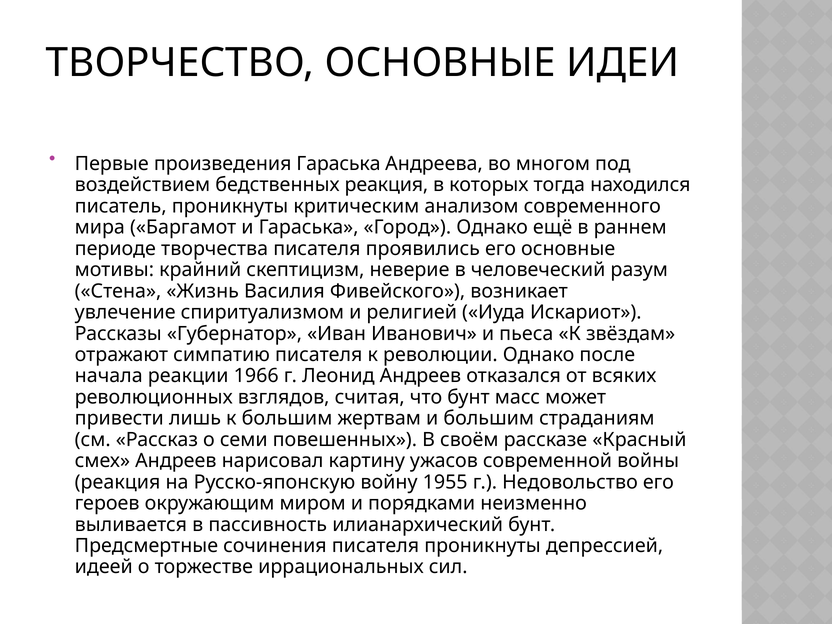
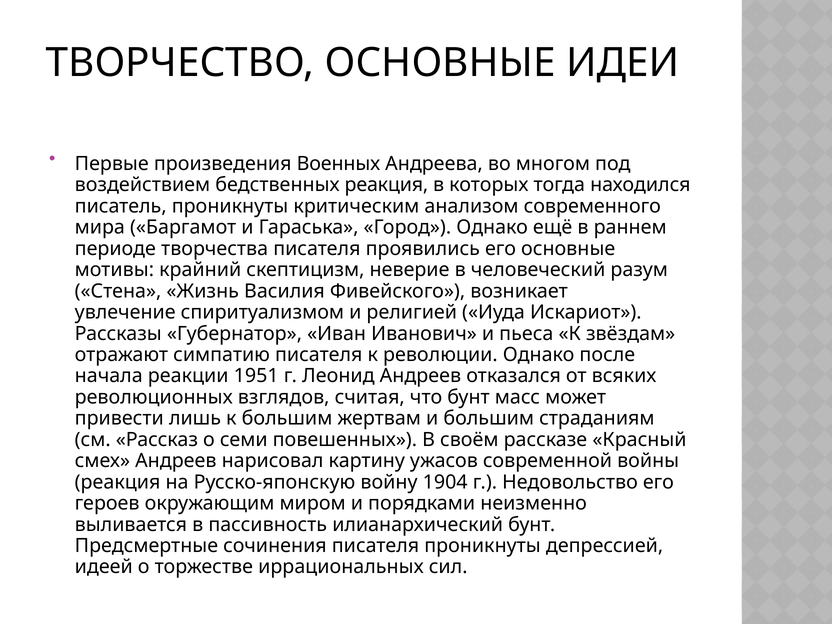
произведения Гараська: Гараська -> Военных (338, 164)
1966: 1966 -> 1951 (256, 376)
1955: 1955 -> 1904 (445, 482)
